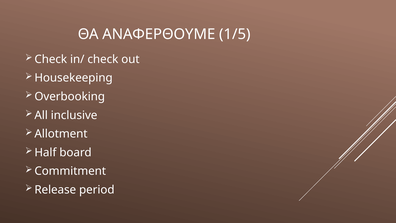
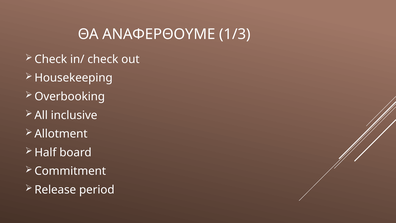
1/5: 1/5 -> 1/3 (235, 34)
